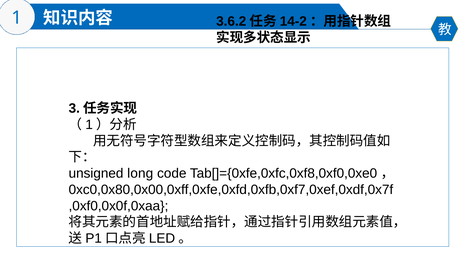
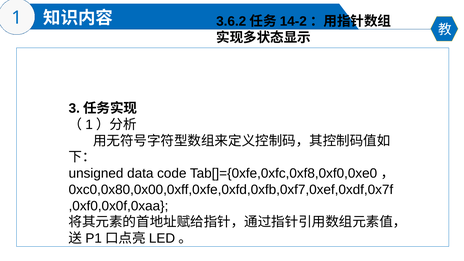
long: long -> data (140, 173)
